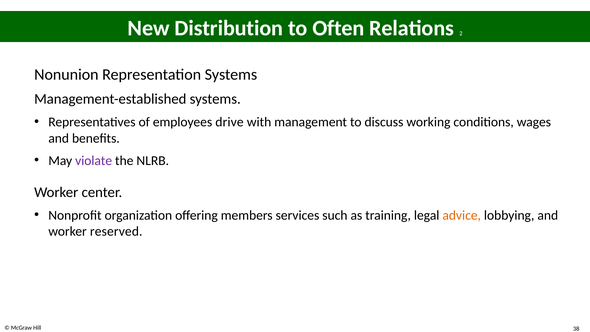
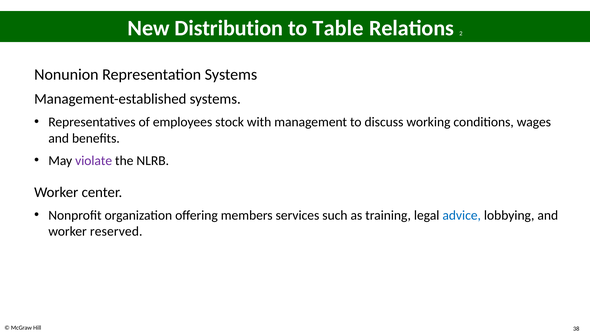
Often: Often -> Table (338, 28)
drive: drive -> stock (230, 122)
advice colour: orange -> blue (462, 215)
